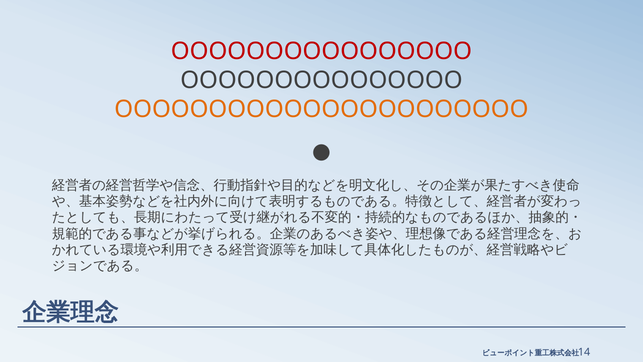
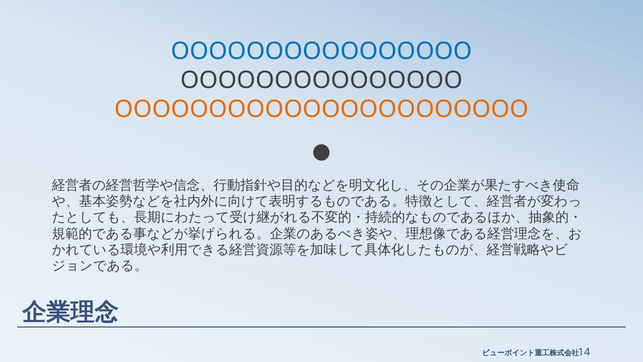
OOOOOOOOOOOOOOOO colour: red -> blue (321, 51)
